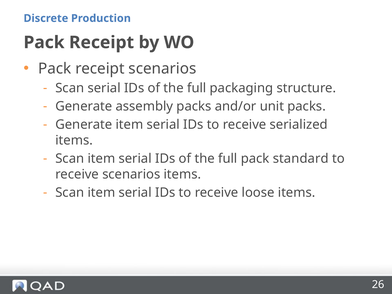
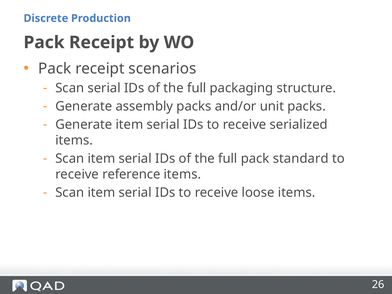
receive scenarios: scenarios -> reference (131, 174)
